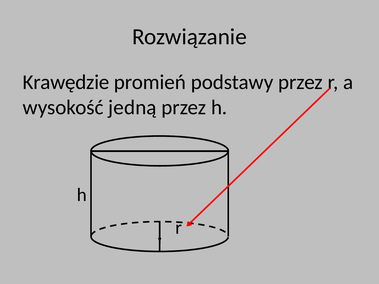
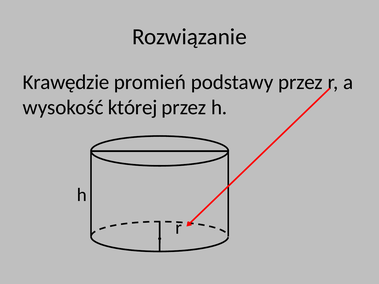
jedną: jedną -> której (133, 108)
